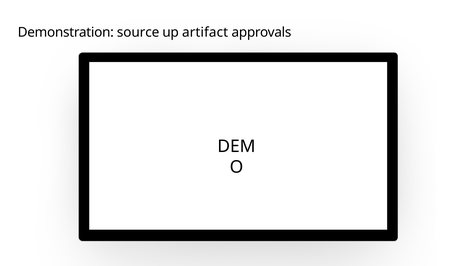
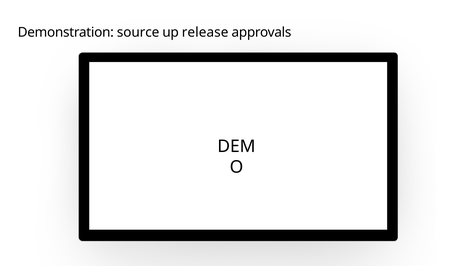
artifact: artifact -> release (205, 32)
